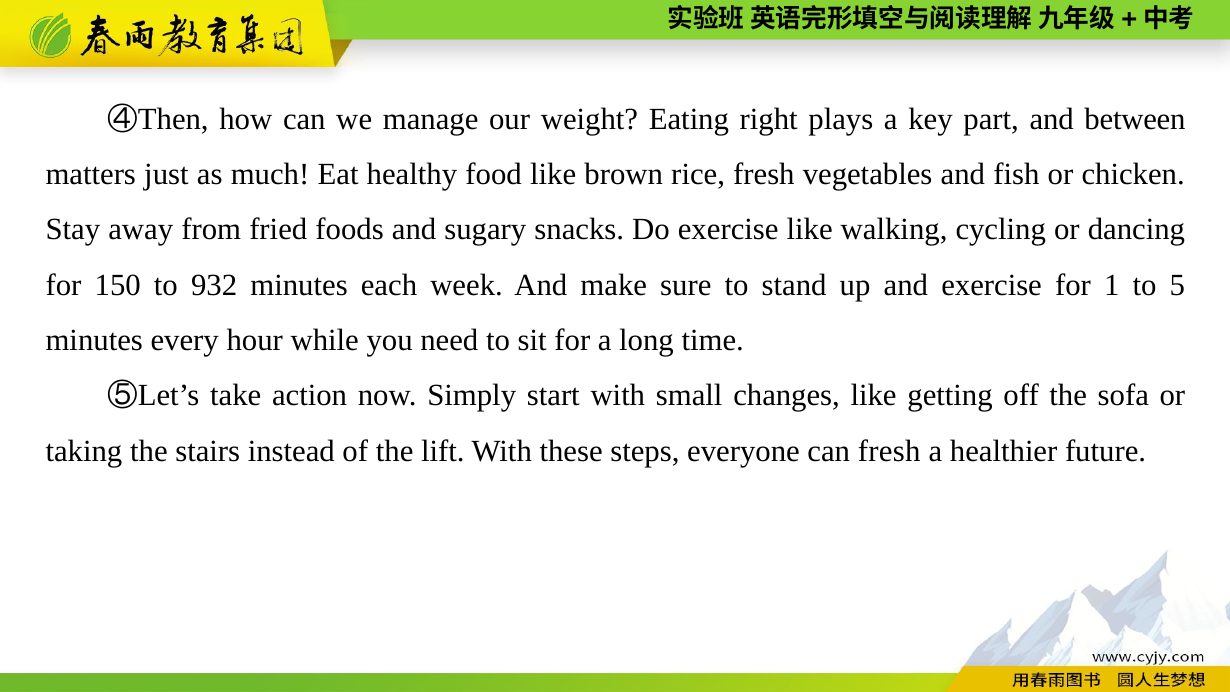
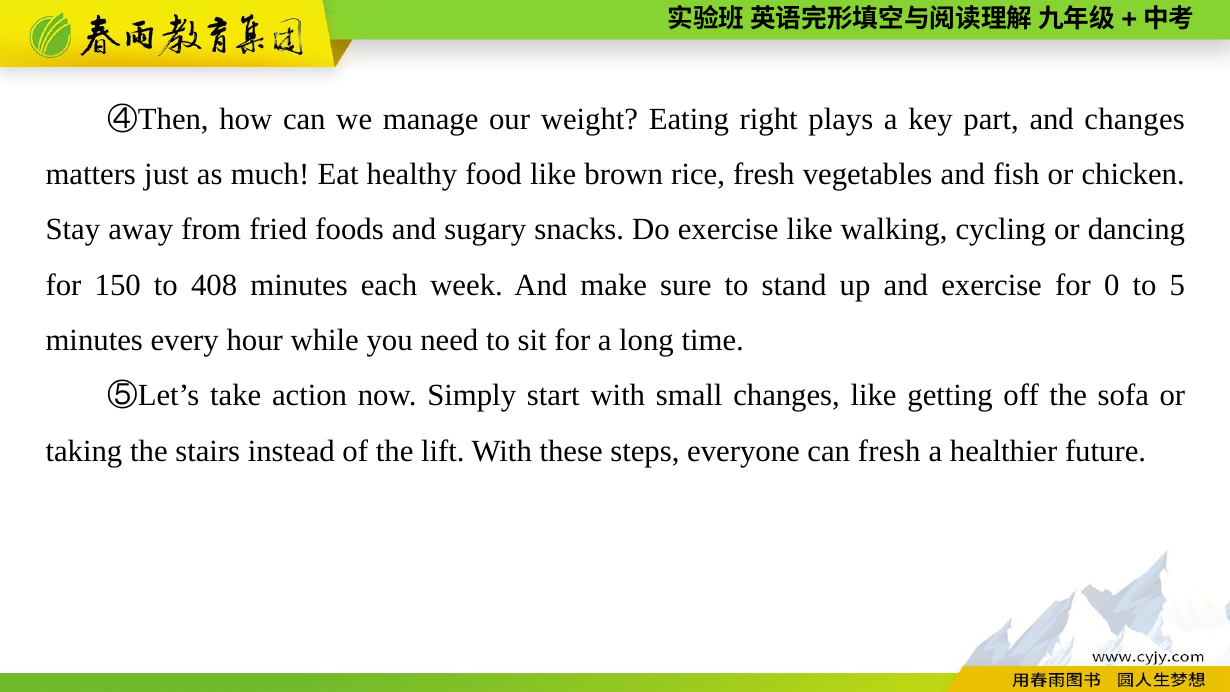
and between: between -> changes (1135, 119)
932: 932 -> 408 (214, 285)
1: 1 -> 0 (1112, 285)
